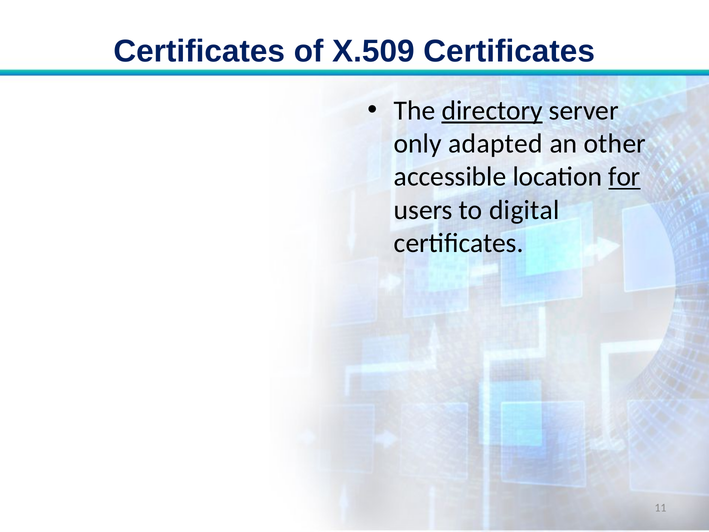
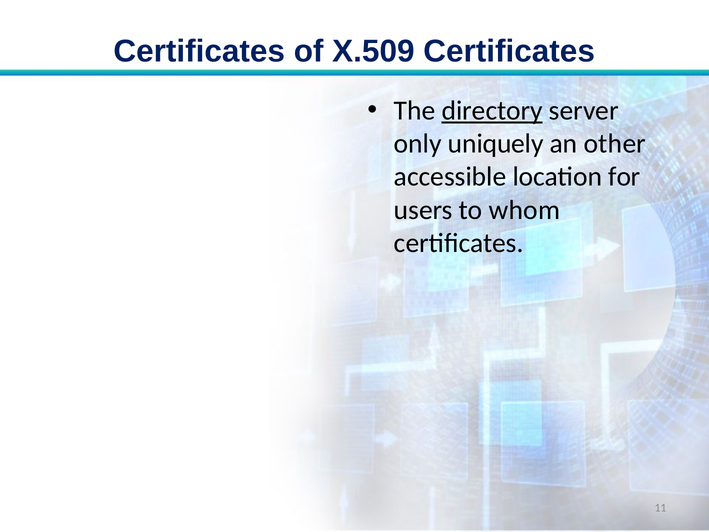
adapted: adapted -> uniquely (496, 144)
for underline: present -> none (624, 177)
digital: digital -> whom (524, 210)
